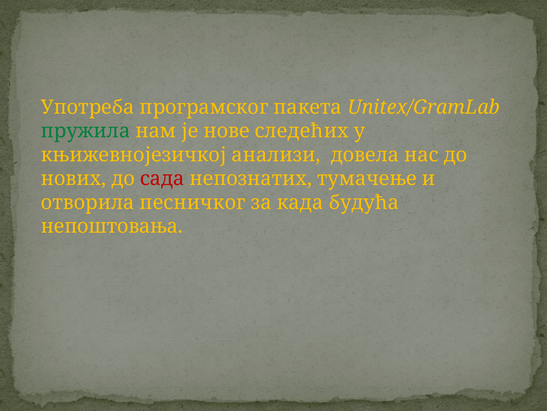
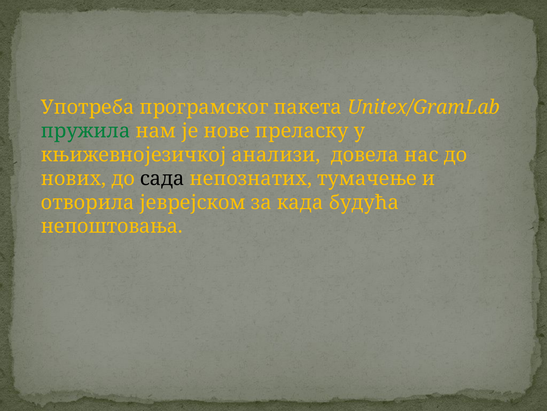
следећих: следећих -> преласку (302, 131)
сада colour: red -> black (162, 178)
песничког: песничког -> јеврејском (193, 202)
